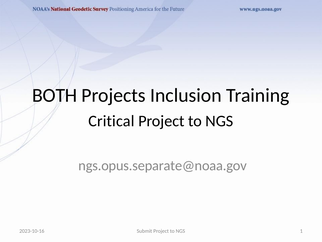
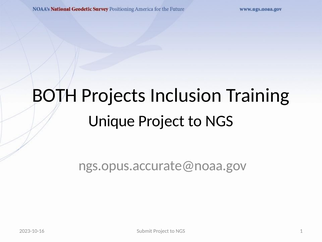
Critical: Critical -> Unique (112, 121)
ngs.opus.separate@noaa.gov: ngs.opus.separate@noaa.gov -> ngs.opus.accurate@noaa.gov (163, 165)
